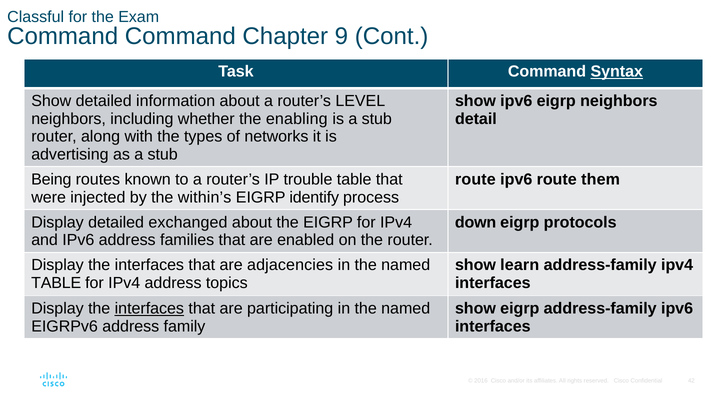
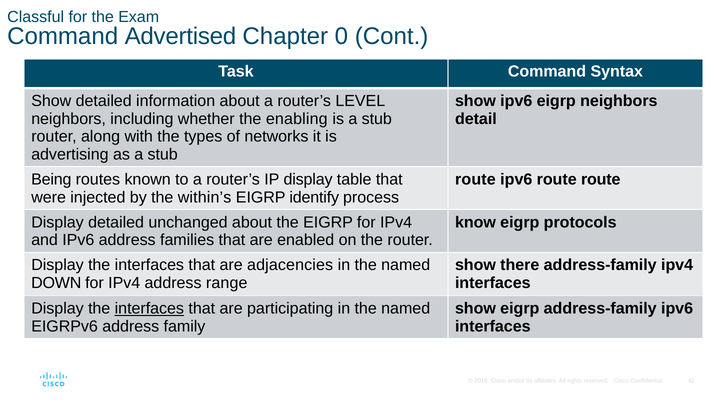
Command Command: Command -> Advertised (180, 36)
9: 9 -> 0 (341, 36)
Syntax underline: present -> none (617, 72)
IP trouble: trouble -> display (308, 179)
route them: them -> route (601, 179)
exchanged: exchanged -> unchanged (188, 222)
down: down -> know (475, 222)
learn: learn -> there (520, 265)
TABLE: TABLE -> DOWN (56, 283)
topics: topics -> range (227, 283)
